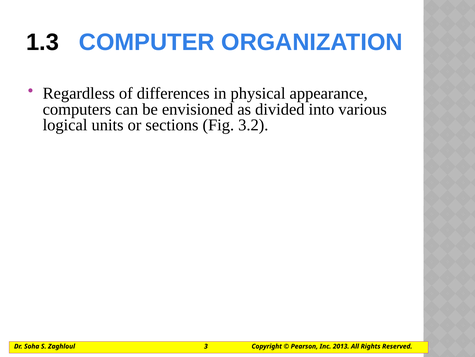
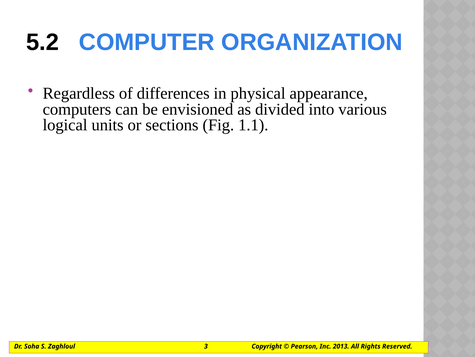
1.3: 1.3 -> 5.2 (43, 42)
3.2: 3.2 -> 1.1 (253, 125)
